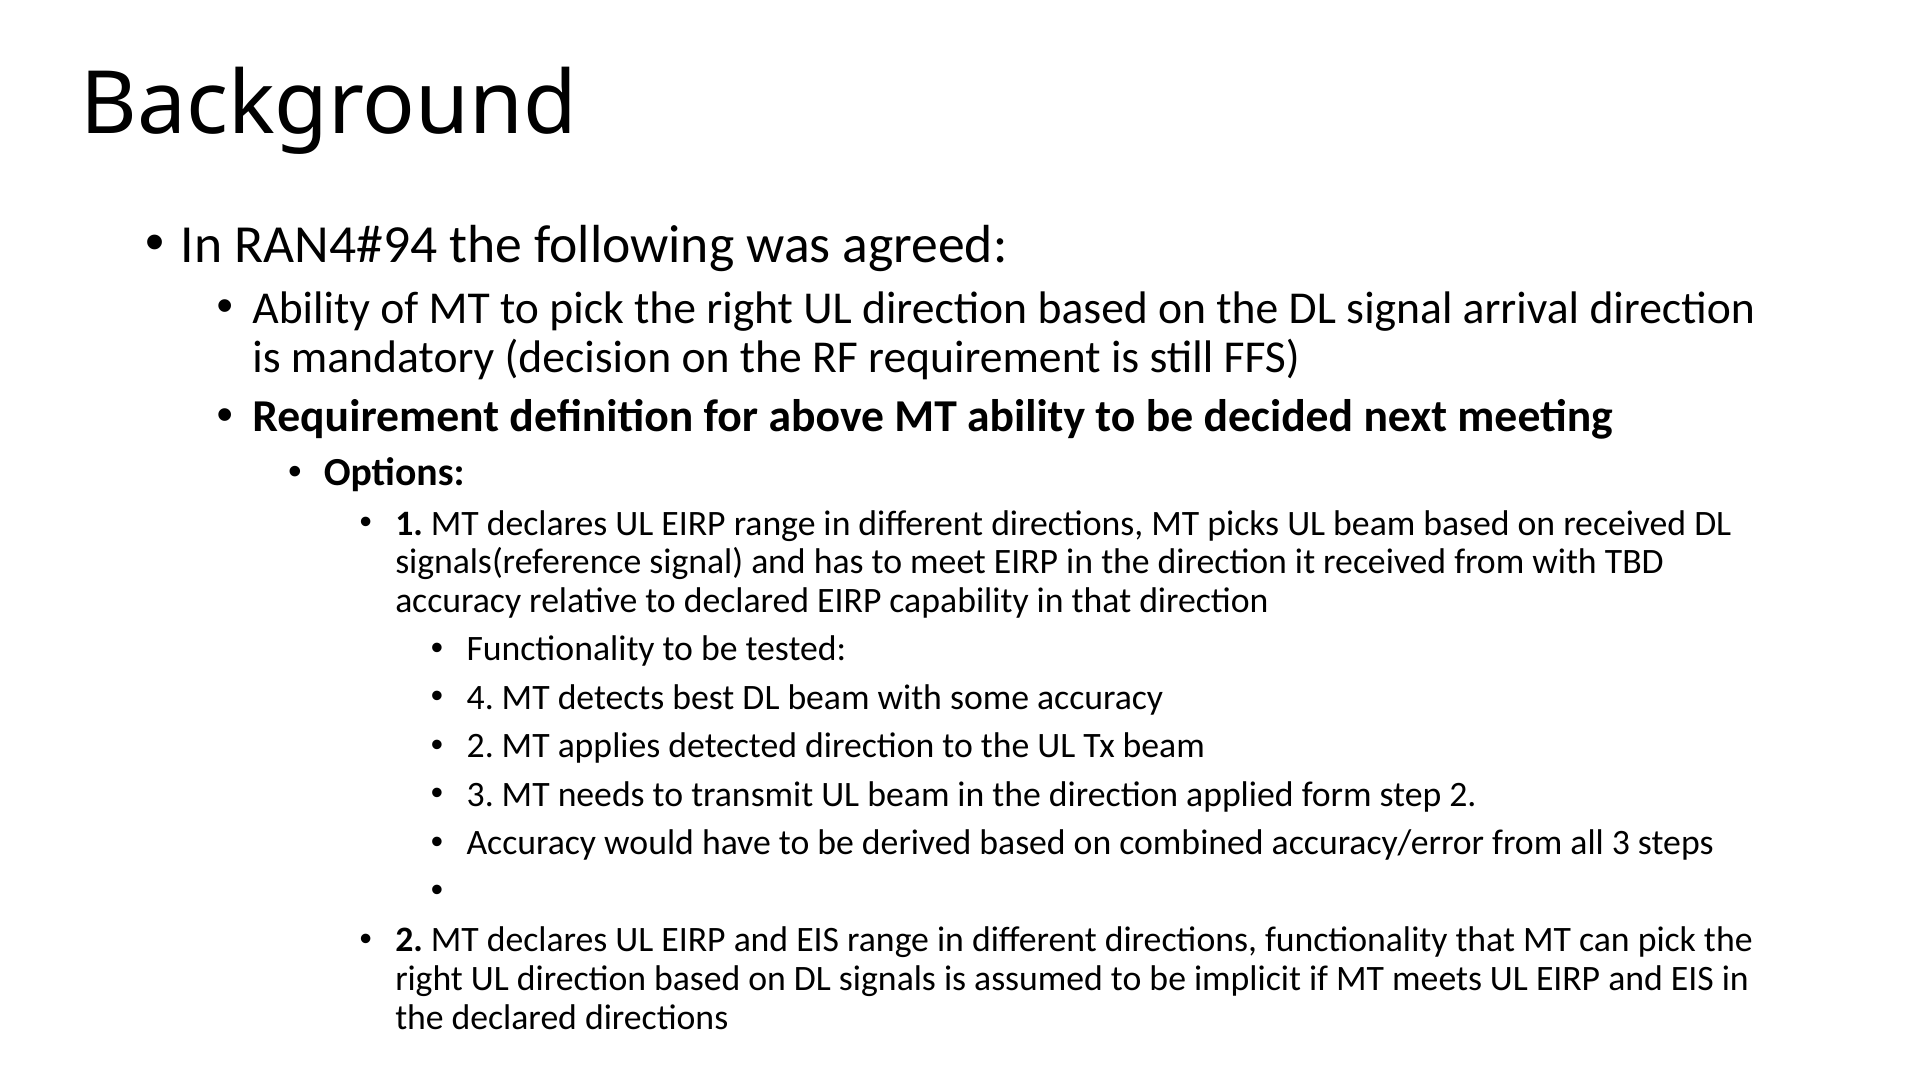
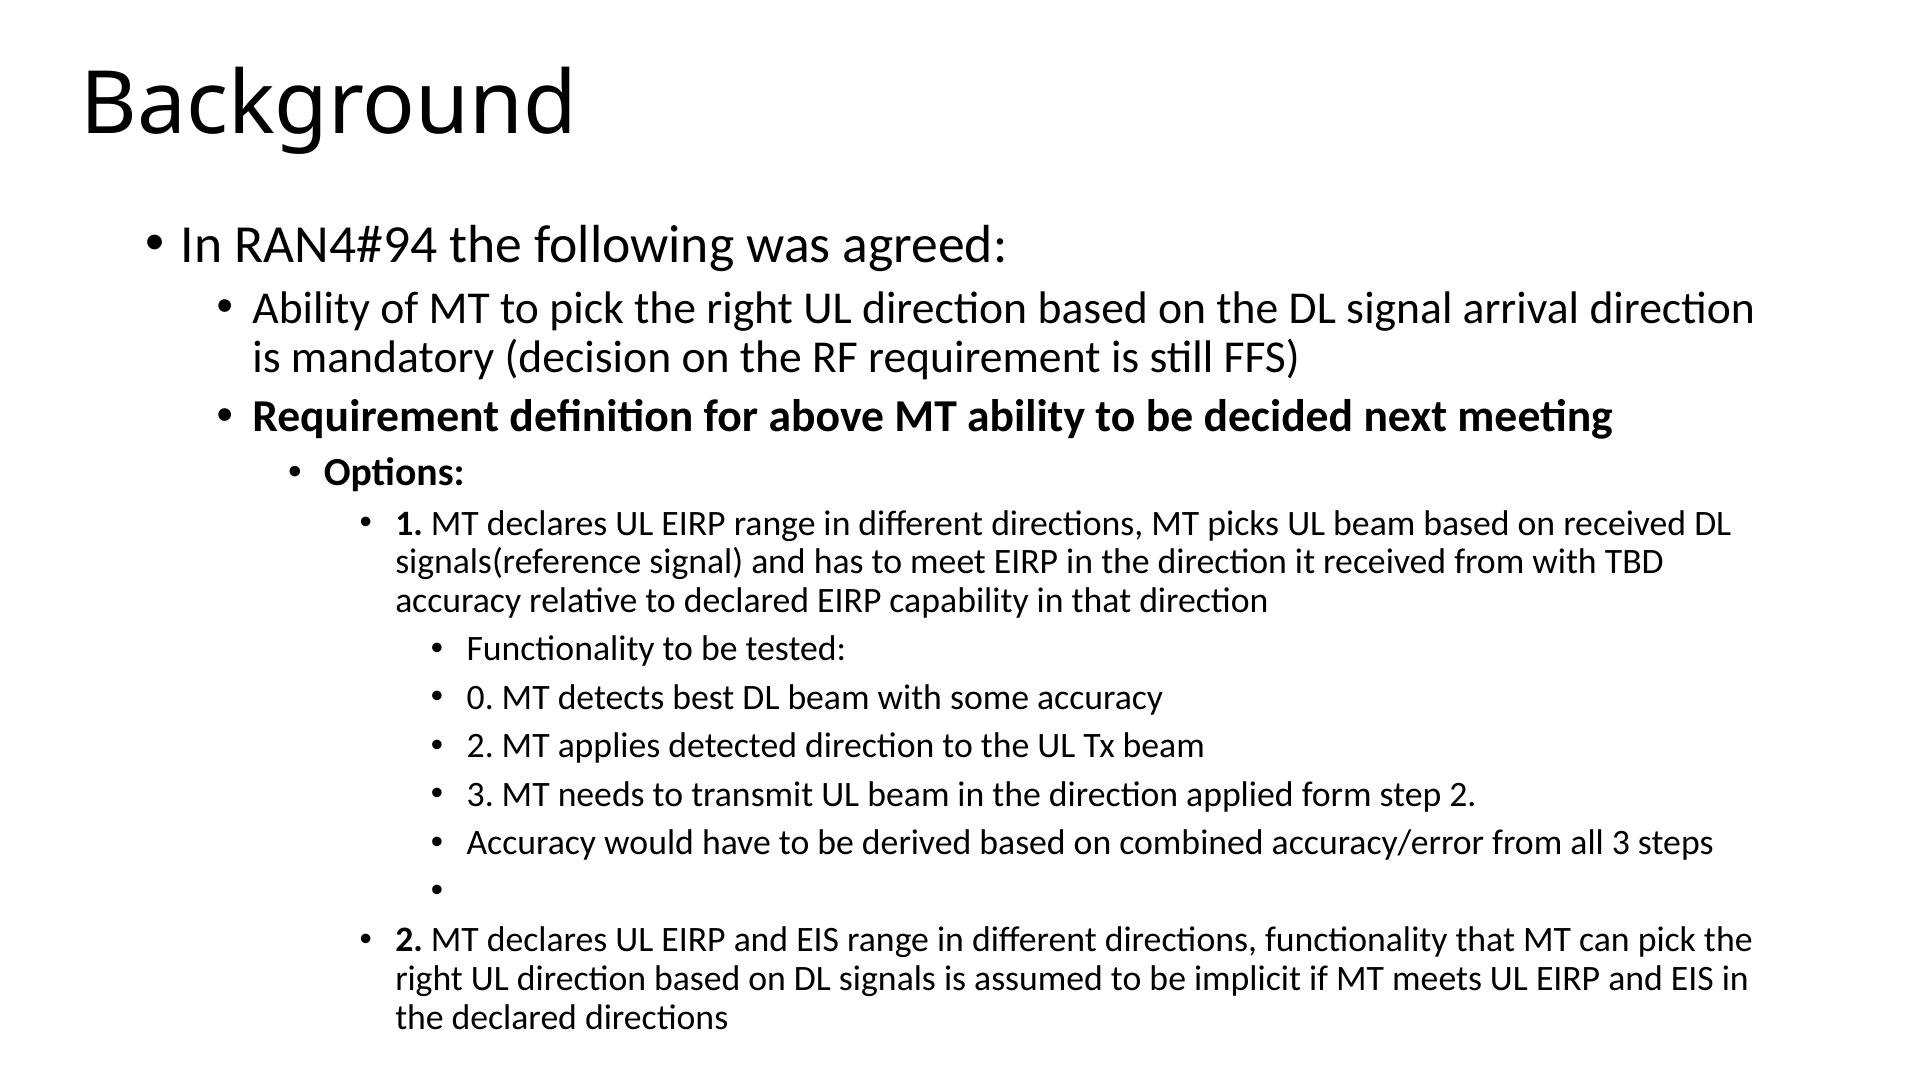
4: 4 -> 0 (480, 697)
